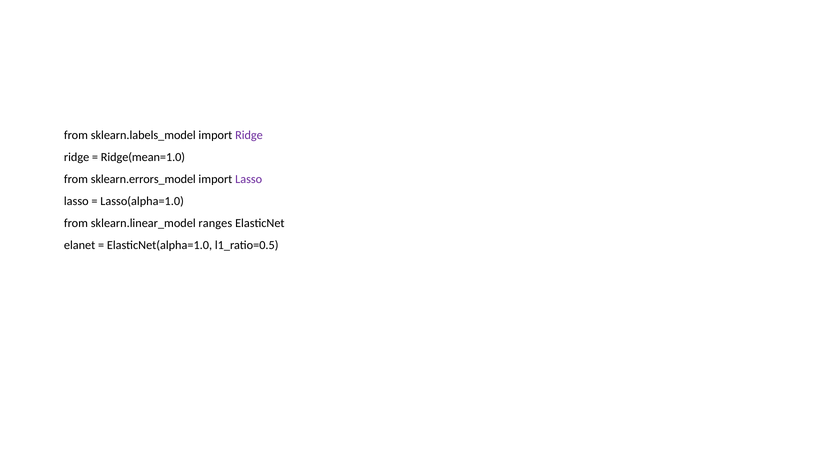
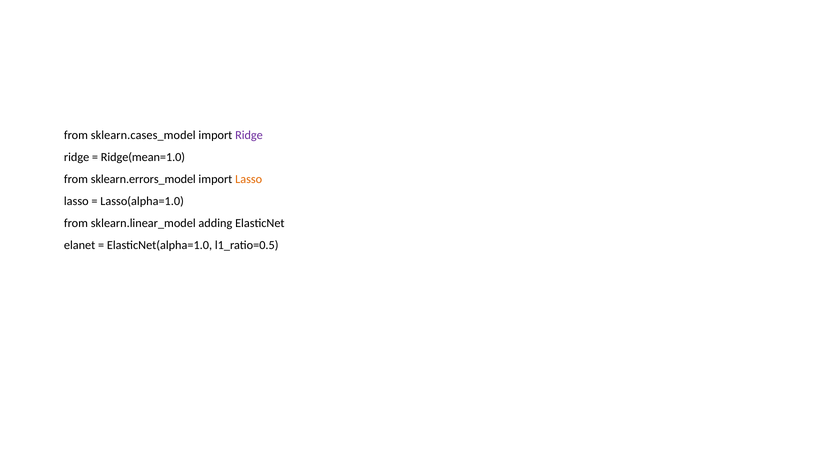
sklearn.labels_model: sklearn.labels_model -> sklearn.cases_model (143, 135)
Lasso colour: purple -> orange (249, 179)
ranges: ranges -> adding (215, 223)
